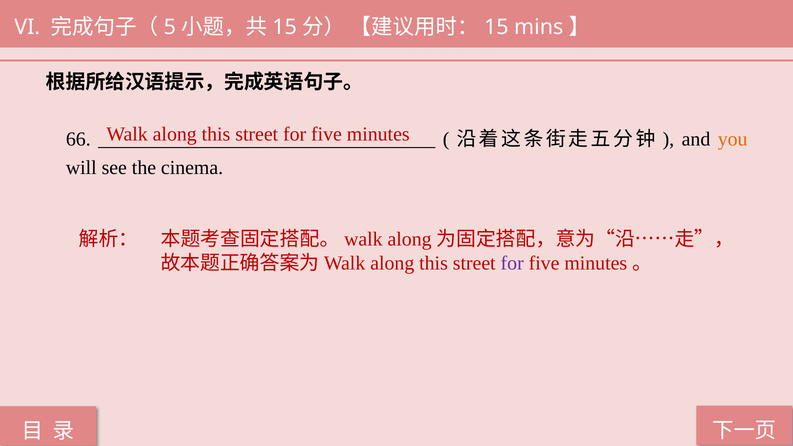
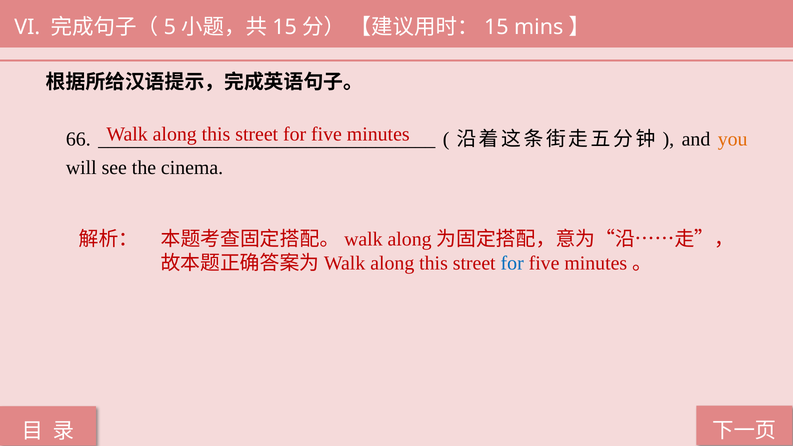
for colour: purple -> blue (512, 263)
